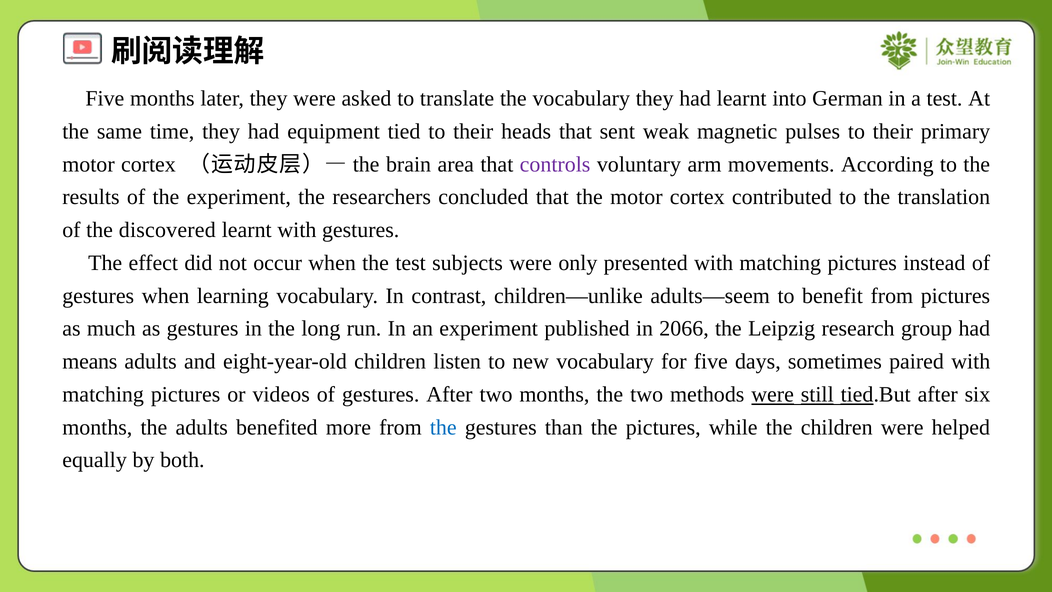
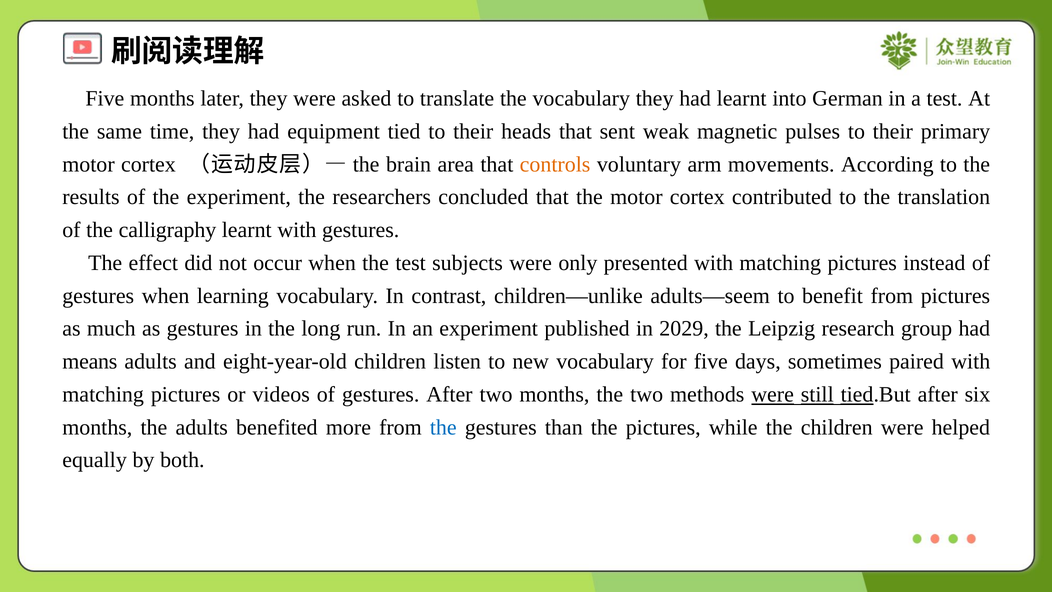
controls colour: purple -> orange (555, 164)
discovered: discovered -> calligraphy (167, 230)
2066: 2066 -> 2029 (684, 329)
